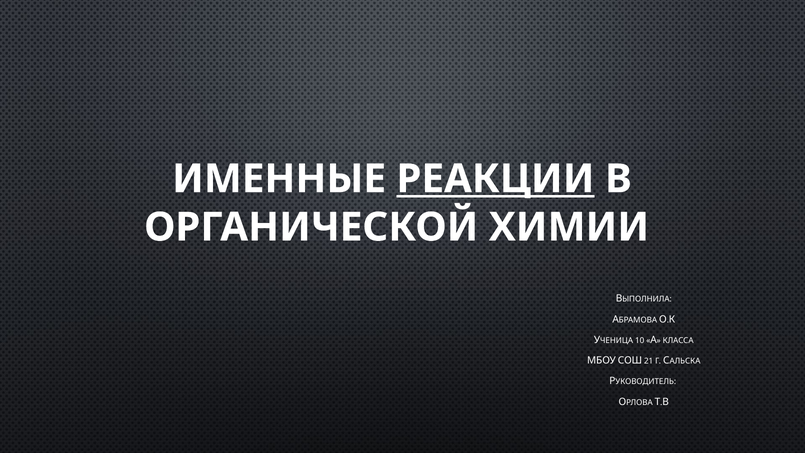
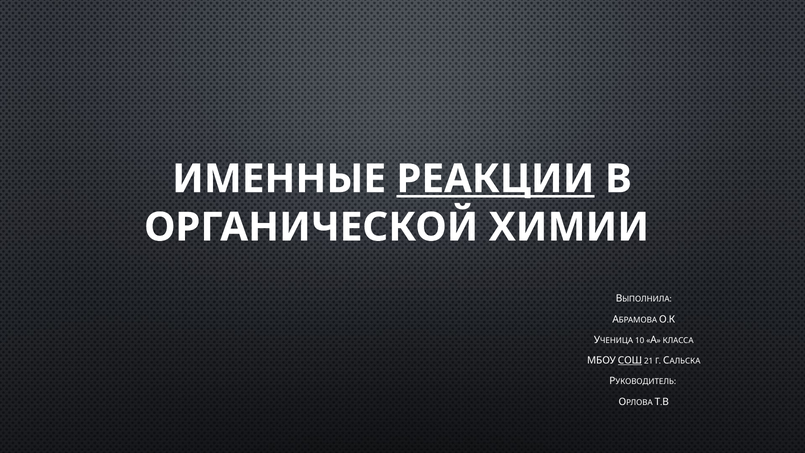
СОШ underline: none -> present (630, 360)
